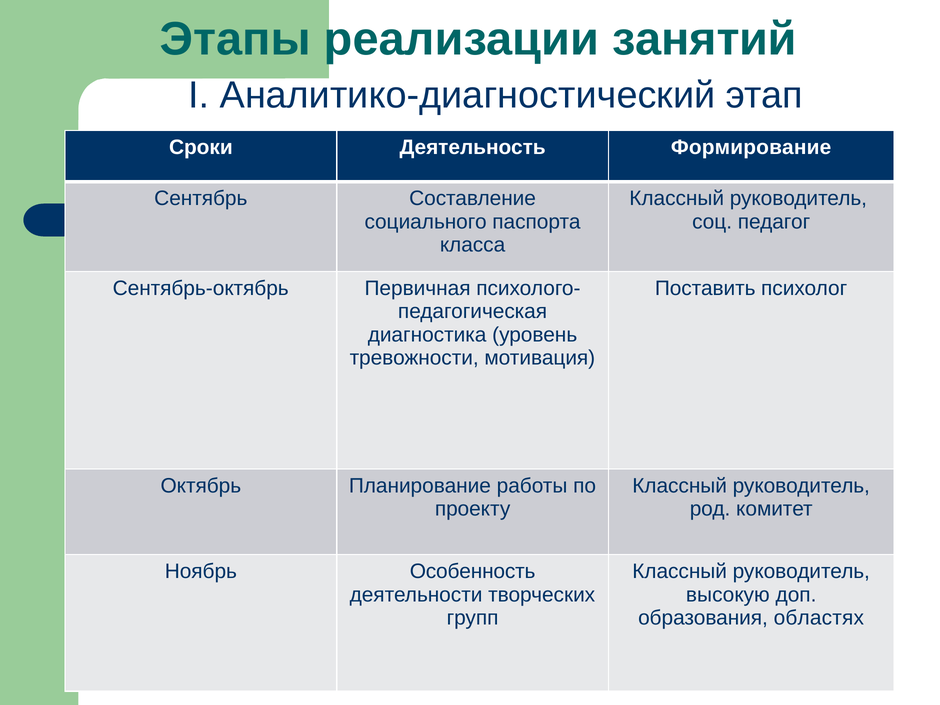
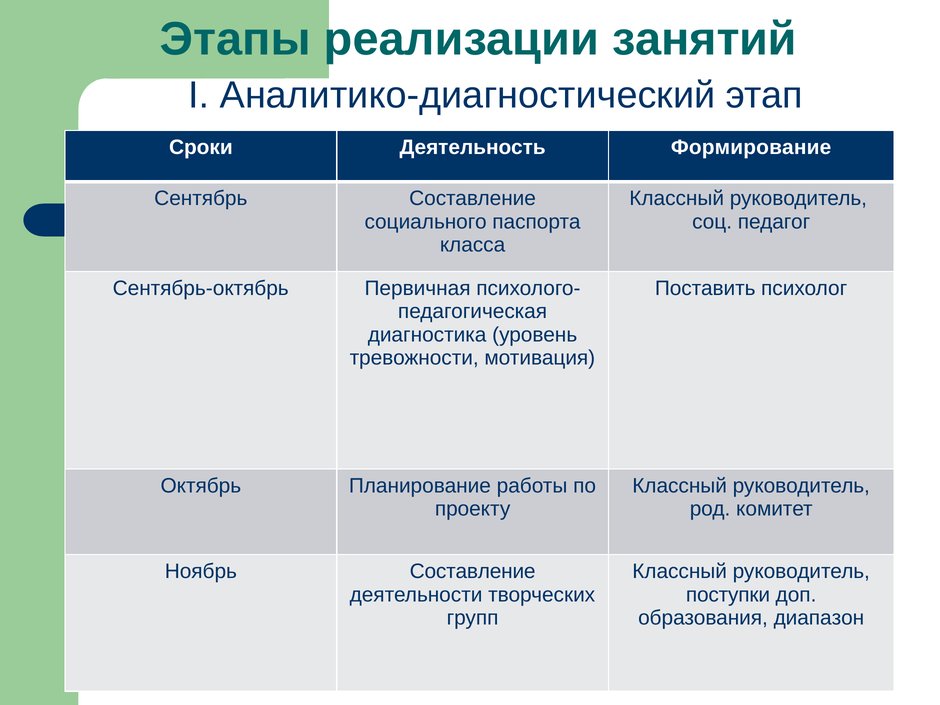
Ноябрь Особенность: Особенность -> Составление (473, 571)
высокую: высокую -> поступки (728, 595)
областях: областях -> диапазон (819, 618)
